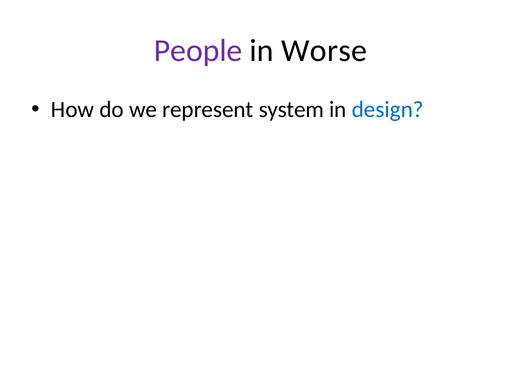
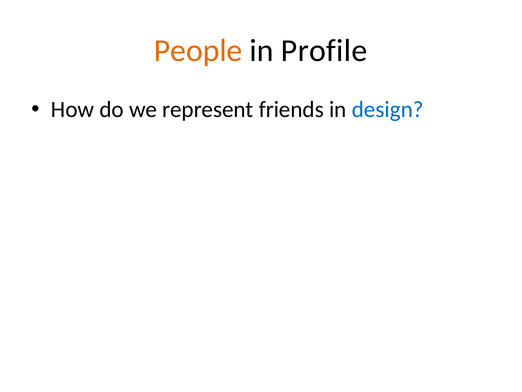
People colour: purple -> orange (198, 51)
Worse: Worse -> Profile (324, 51)
system: system -> friends (291, 110)
